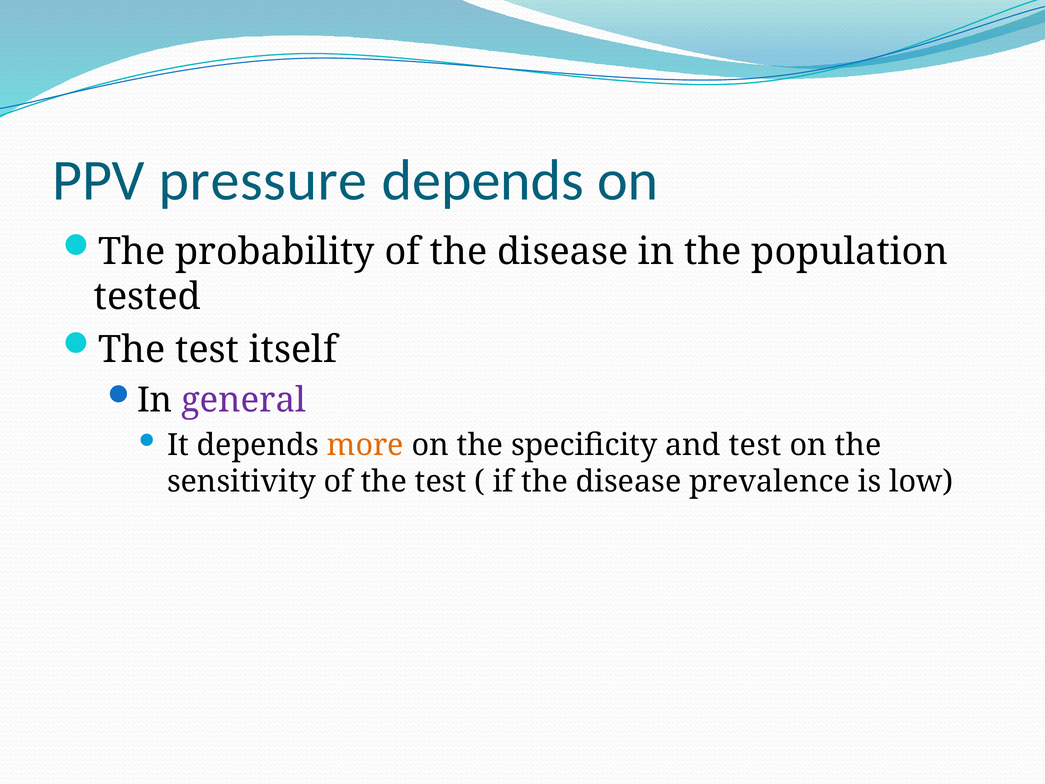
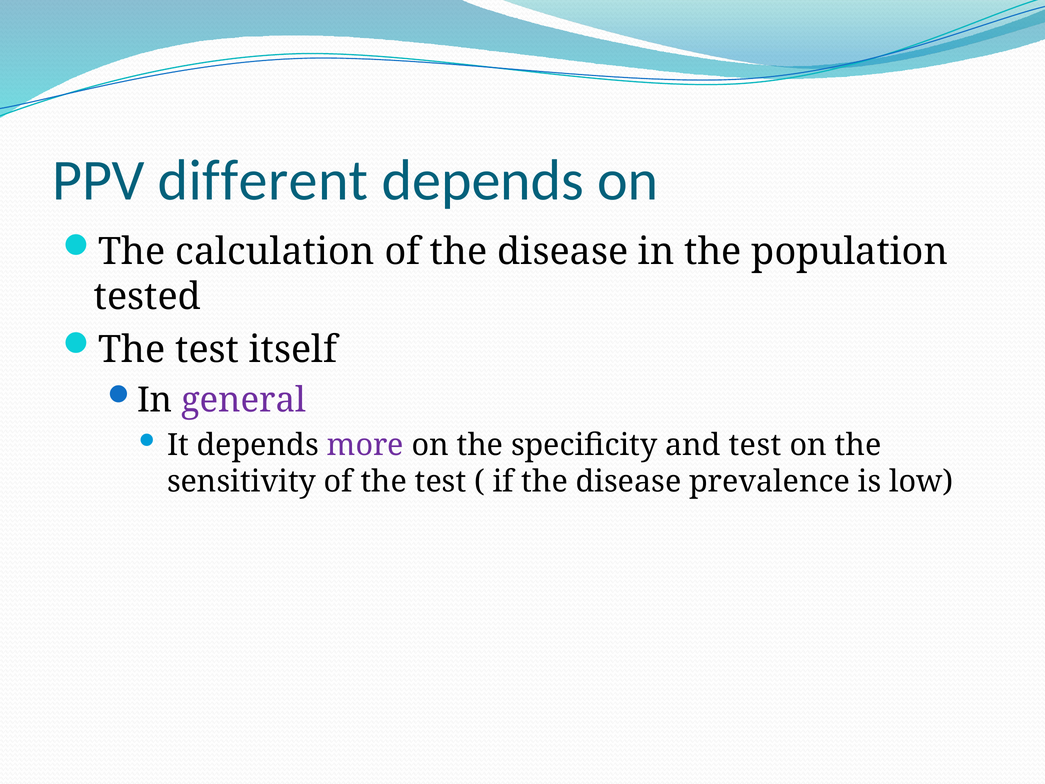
pressure: pressure -> different (263, 180)
probability: probability -> calculation (275, 252)
more colour: orange -> purple (365, 445)
